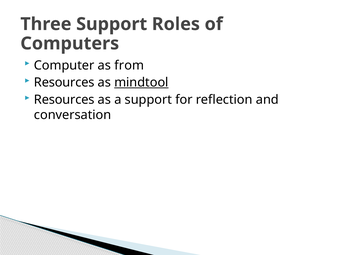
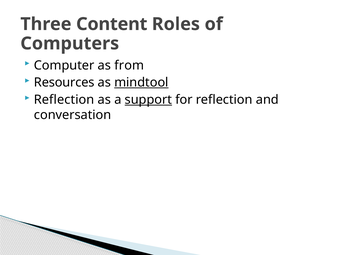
Three Support: Support -> Content (112, 24)
Resources: Resources -> Reflection (64, 100)
support underline: none -> present (148, 100)
